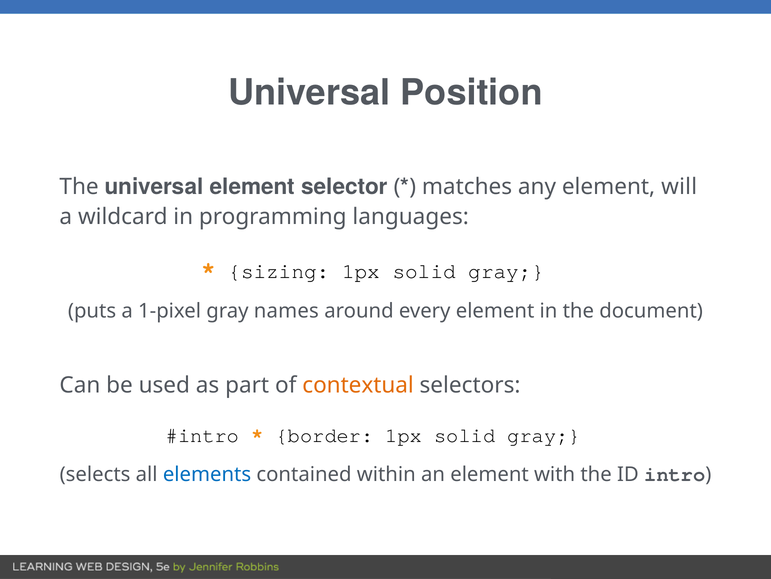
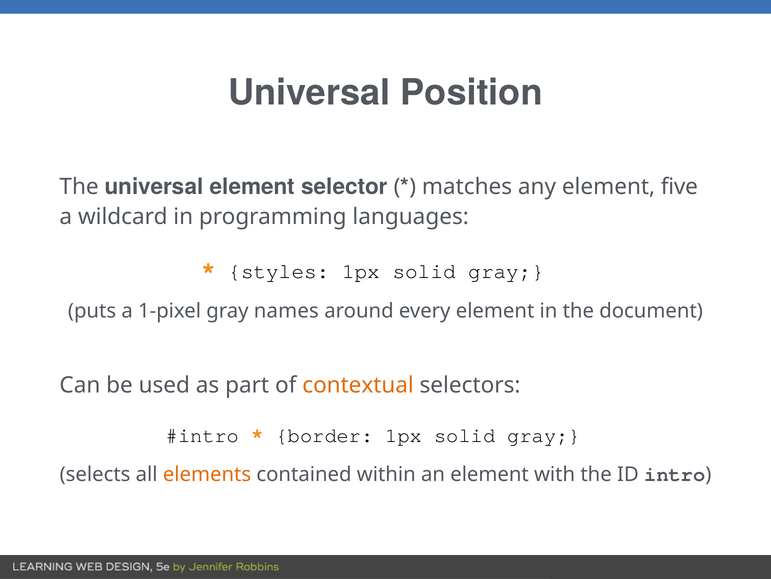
will: will -> five (679, 186)
sizing: sizing -> styles (279, 271)
elements colour: blue -> orange (207, 474)
